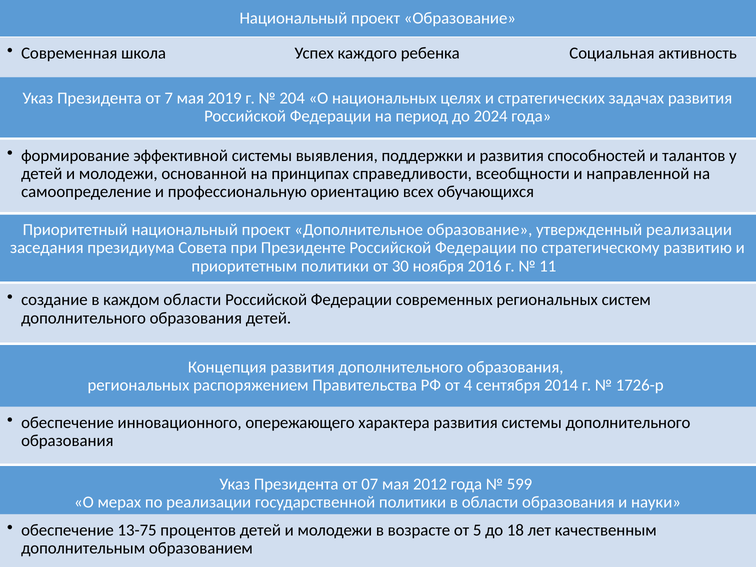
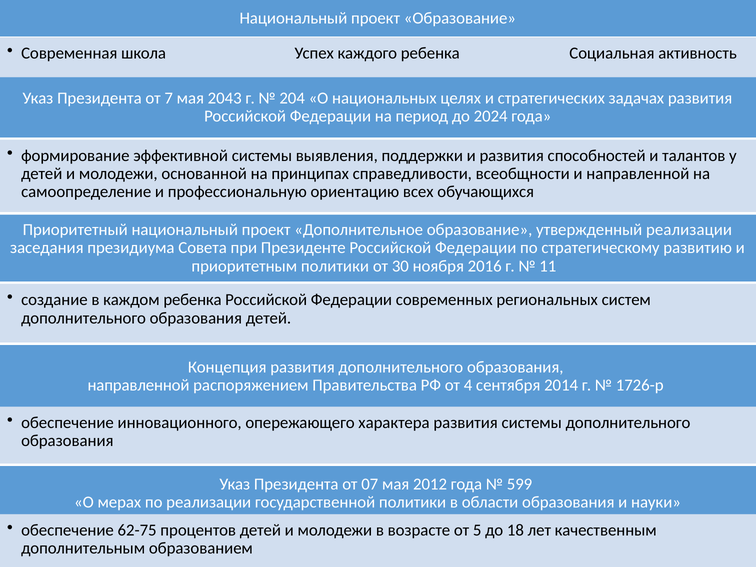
2019: 2019 -> 2043 (225, 98)
каждом области: области -> ребенка (192, 300)
региональных: региональных -> направленной (139, 385)
13-75: 13-75 -> 62-75 (137, 530)
